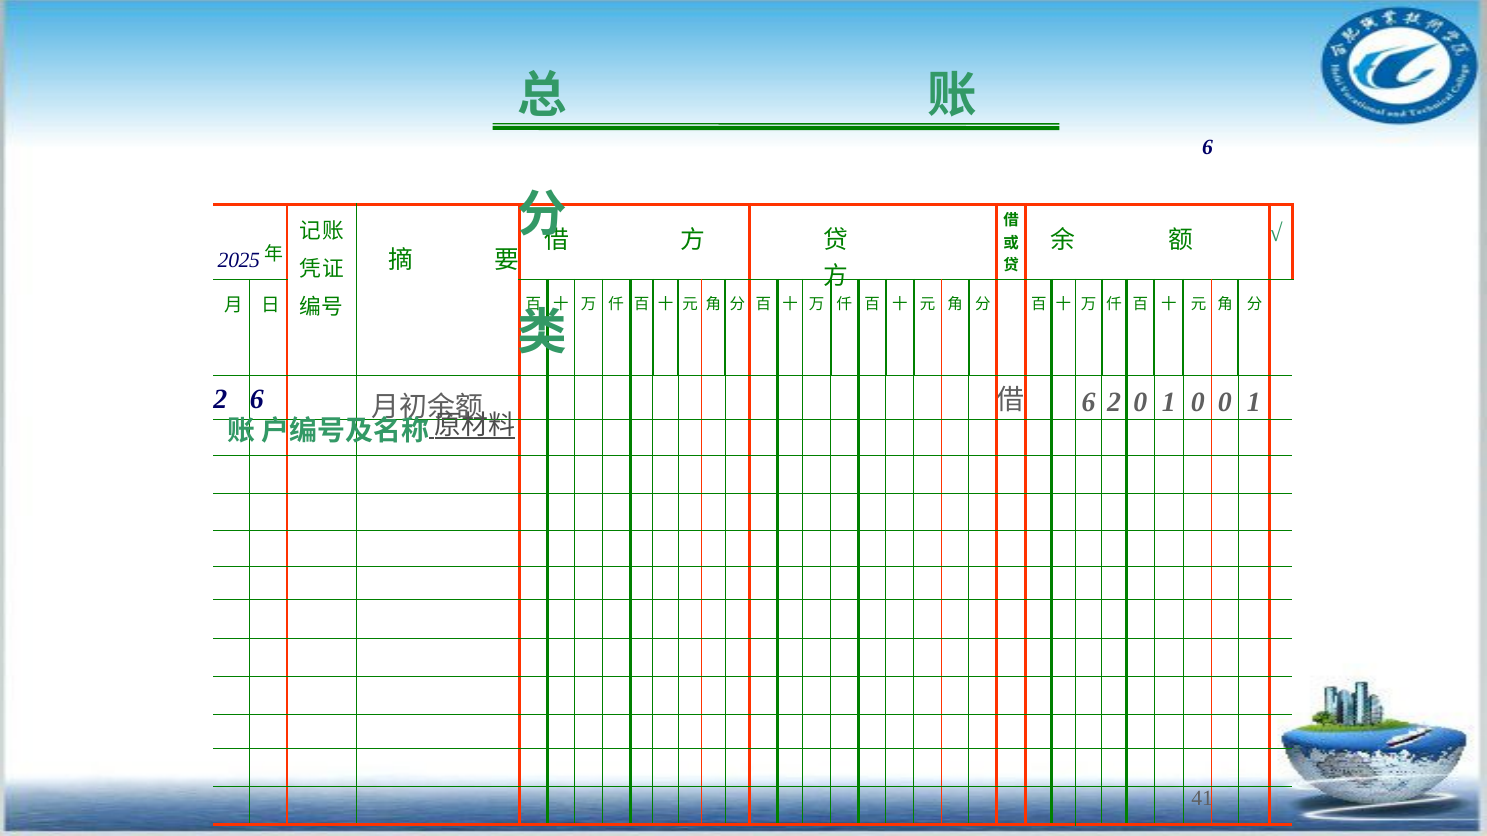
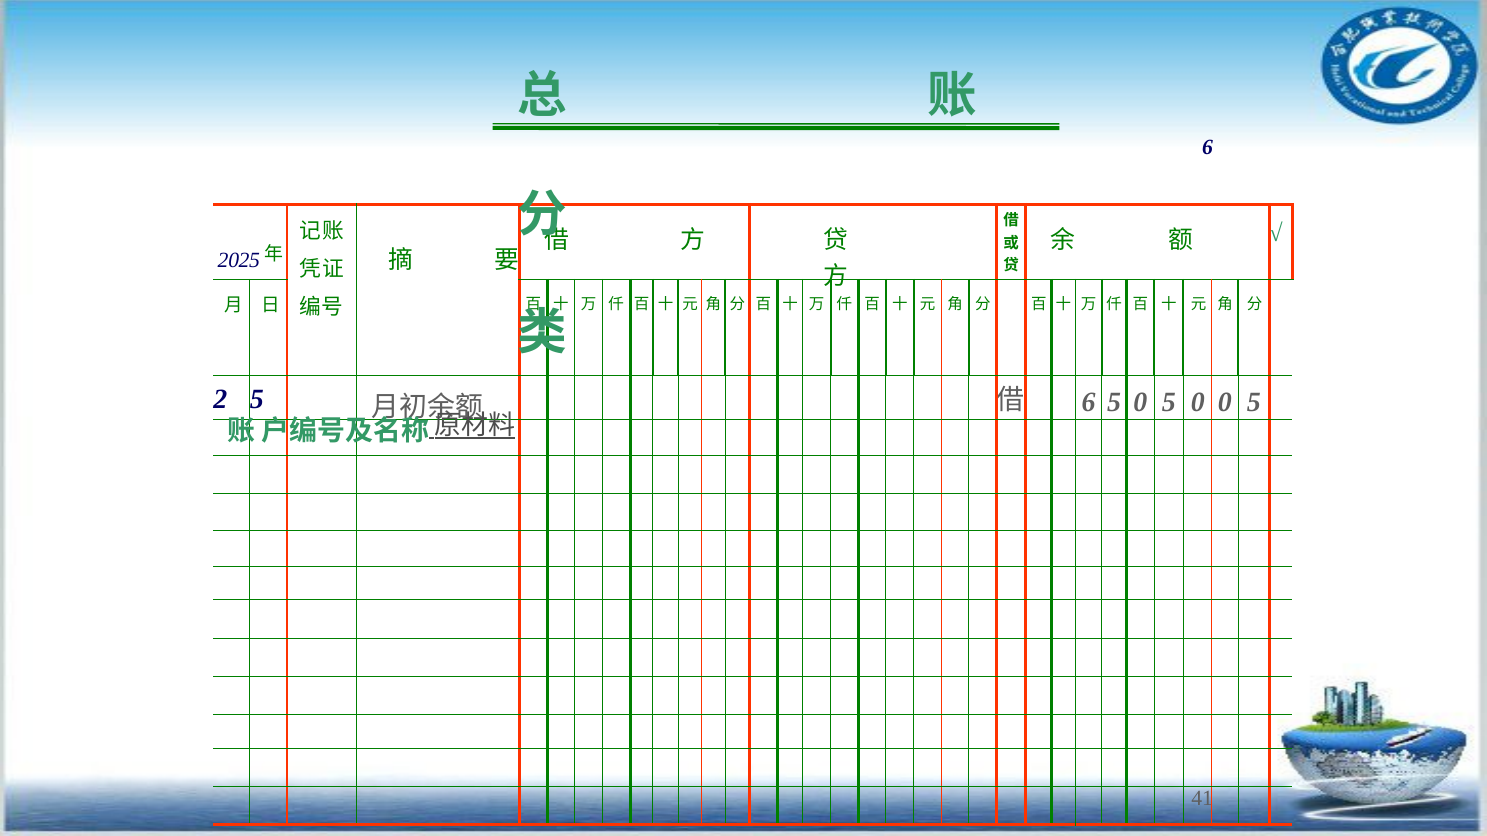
2 6: 6 -> 5 (257, 400)
6 2: 2 -> 5 (1114, 402)
1: 1 -> 5 (1169, 402)
0 0 1: 1 -> 5 (1254, 402)
